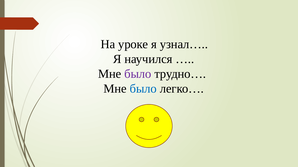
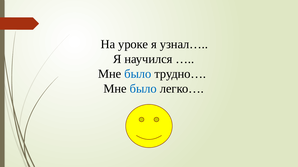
было colour: purple -> blue (138, 74)
